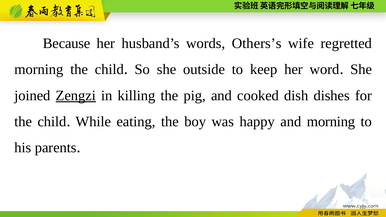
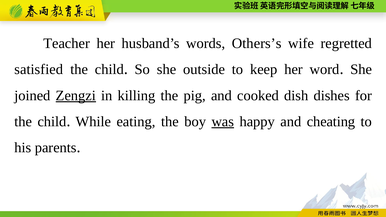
Because: Because -> Teacher (67, 43)
morning: morning -> satisfied (39, 70)
was underline: none -> present (223, 122)
and morning: morning -> cheating (331, 122)
